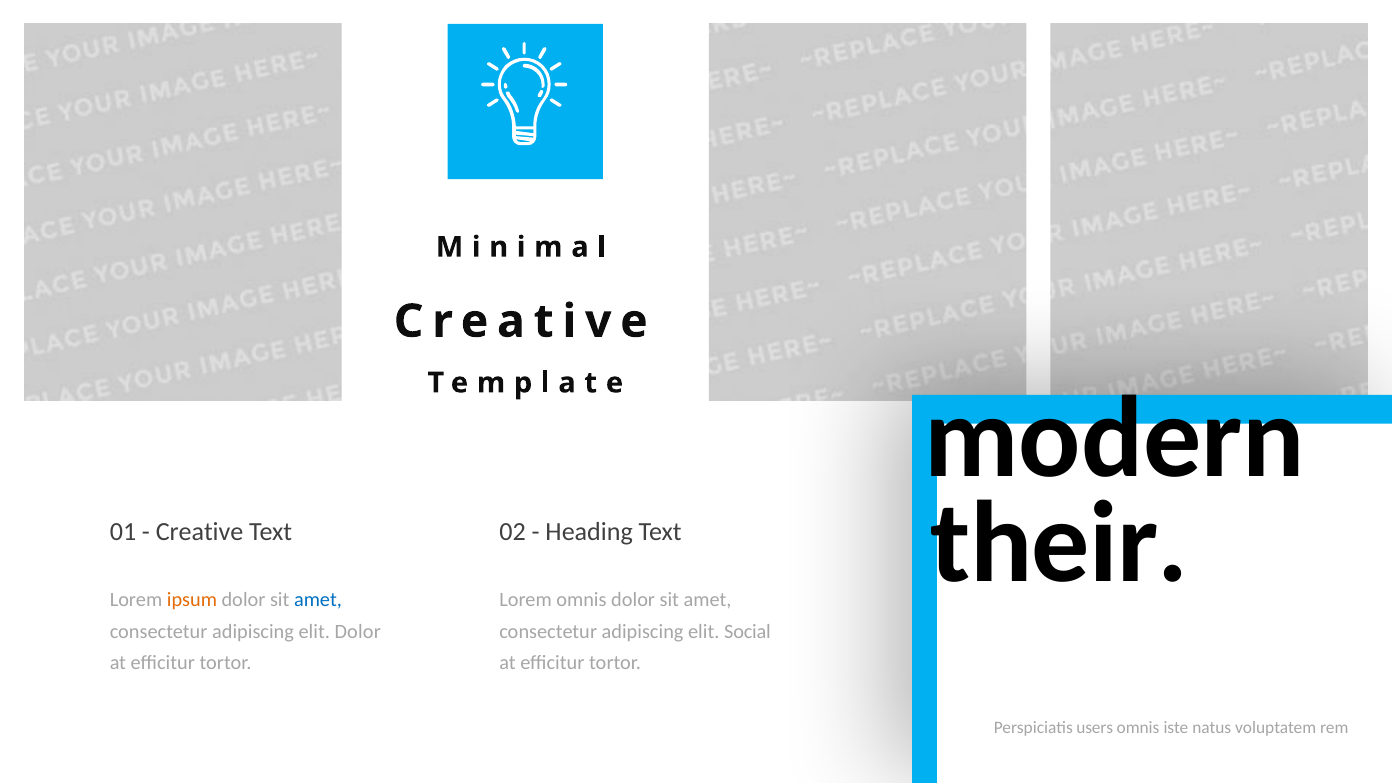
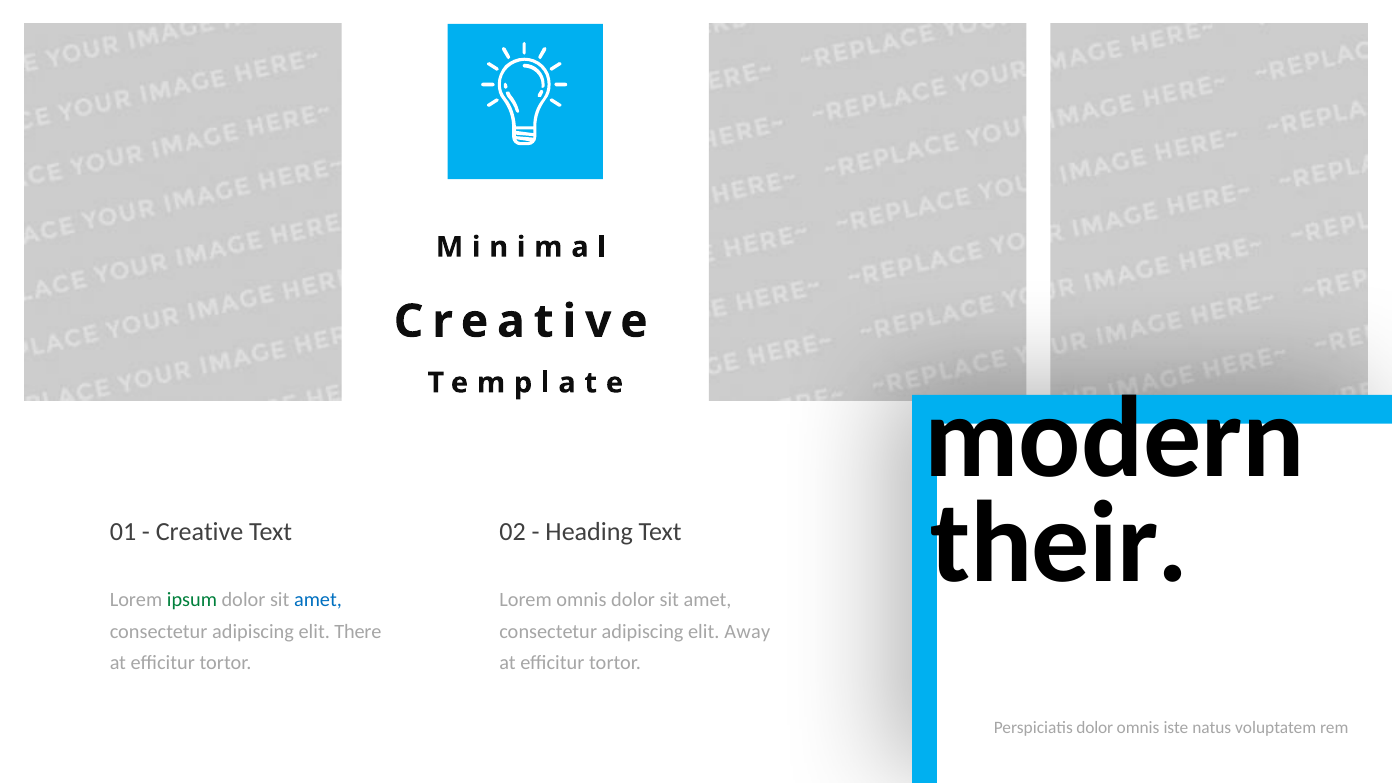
ipsum colour: orange -> green (192, 600)
elit Dolor: Dolor -> There (358, 631)
Social: Social -> Away (747, 631)
Perspiciatis users: users -> dolor (1095, 728)
